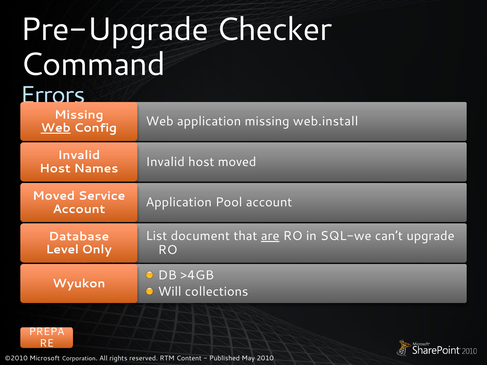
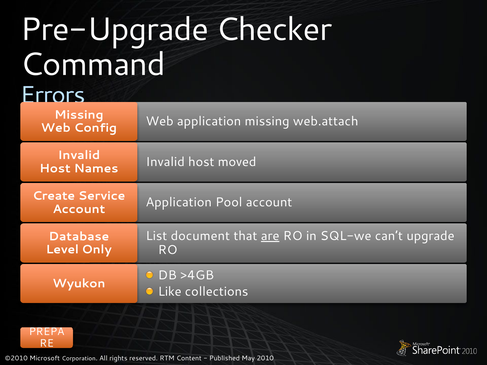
web.install: web.install -> web.attach (326, 121)
Web underline: present -> none (56, 128)
Moved: Moved -> Create (54, 196)
Will: Will -> Like (170, 292)
